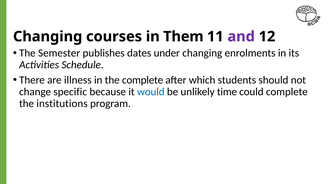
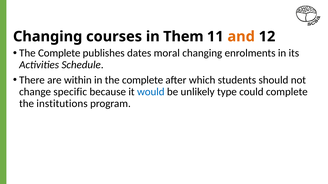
and colour: purple -> orange (241, 37)
Semester: Semester -> Complete (59, 53)
under: under -> moral (167, 53)
illness: illness -> within (78, 80)
time: time -> type (227, 92)
